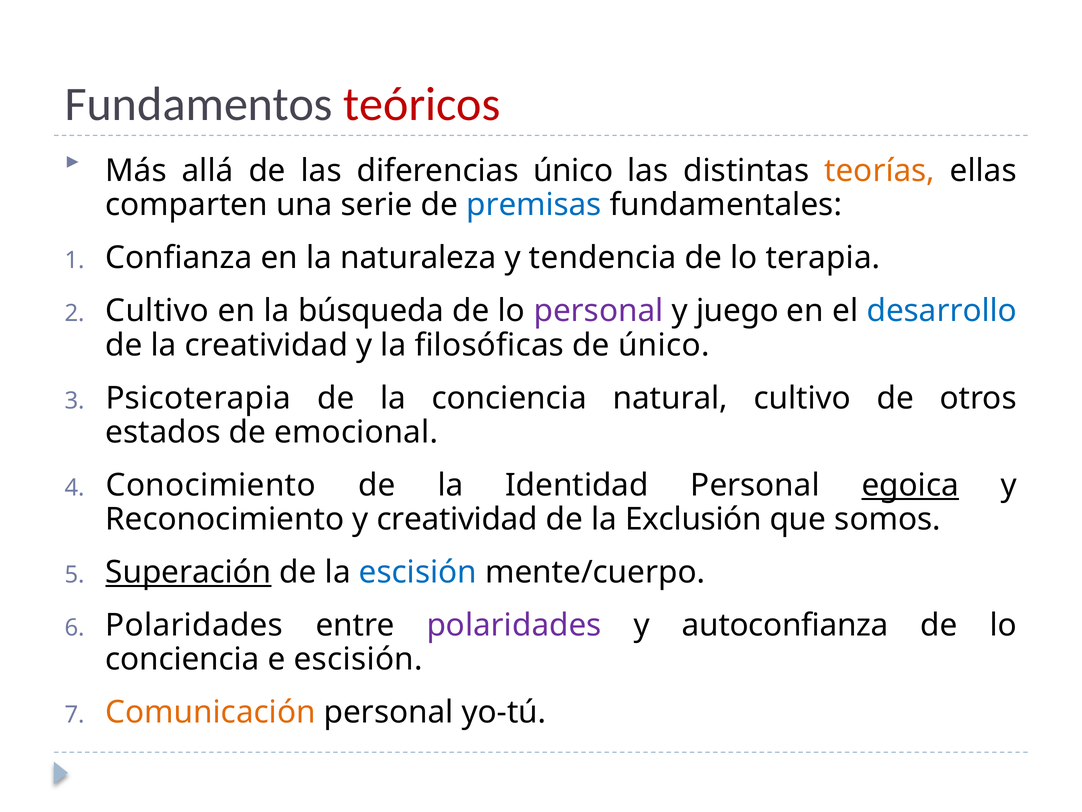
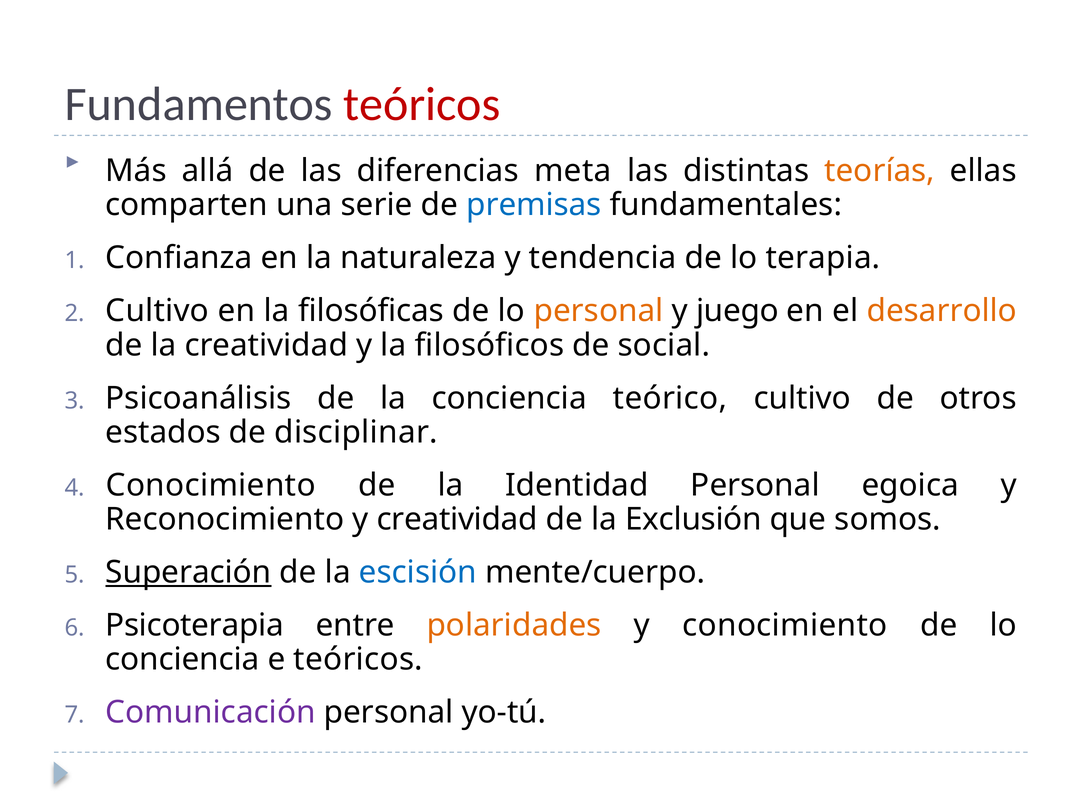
diferencias único: único -> meta (573, 171)
búsqueda: búsqueda -> filosóficas (371, 311)
personal colour: purple -> orange (599, 311)
desarrollo colour: blue -> orange (942, 311)
filosóficas: filosóficas -> filosóficos (489, 345)
de único: único -> social (664, 345)
Psicoterapia: Psicoterapia -> Psicoanálisis (198, 398)
natural: natural -> teórico (670, 398)
emocional: emocional -> disciplinar (356, 432)
egoica underline: present -> none (910, 485)
Polaridades: Polaridades -> Psicoterapia (195, 625)
polaridades colour: purple -> orange (514, 625)
y autoconfianza: autoconfianza -> conocimiento (785, 625)
e escisión: escisión -> teóricos (358, 659)
Comunicación colour: orange -> purple (210, 712)
